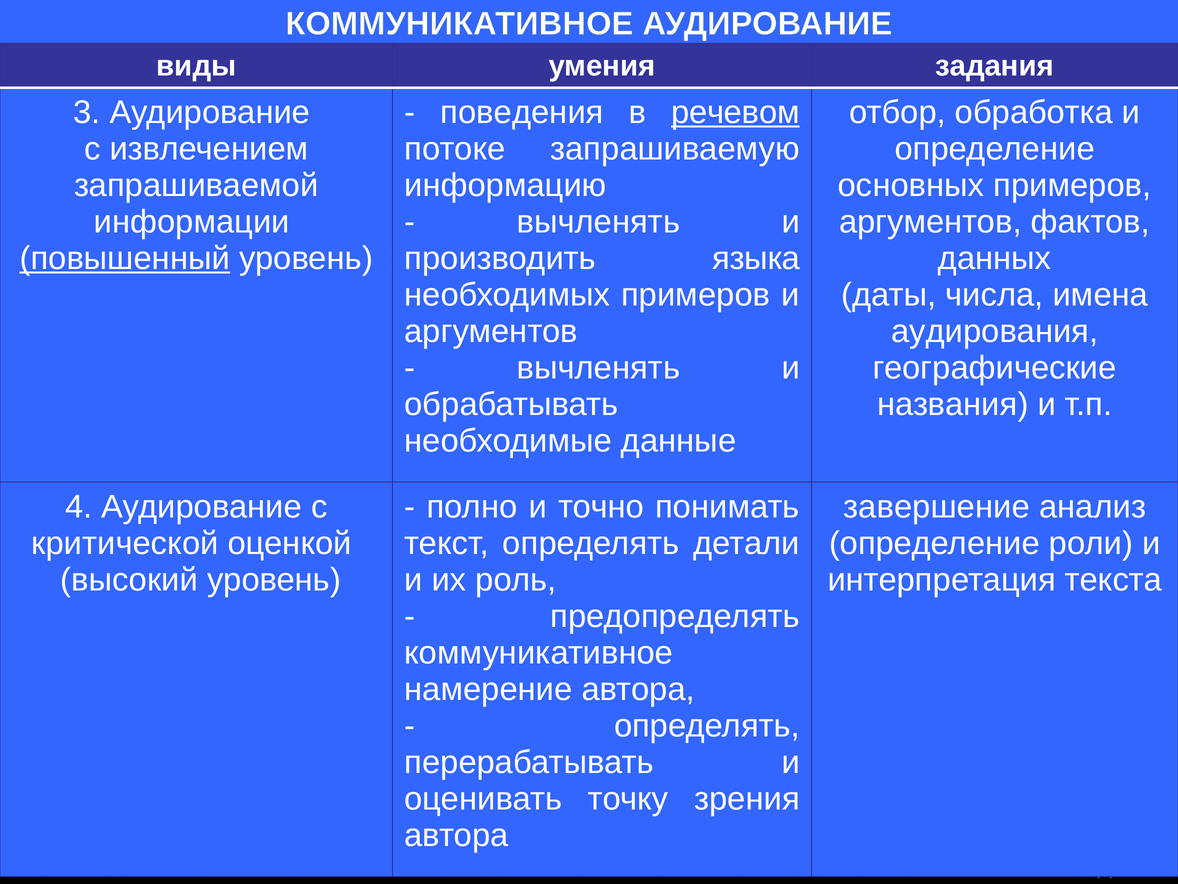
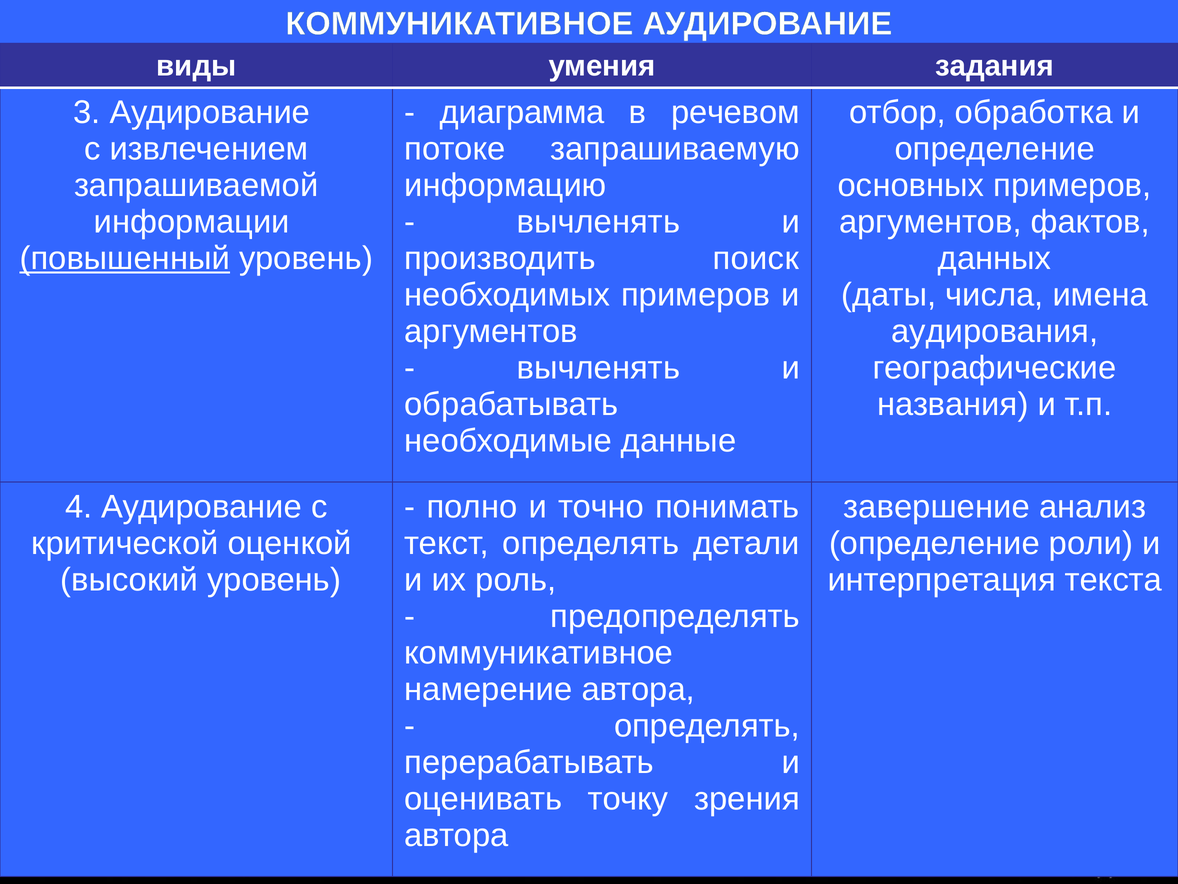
поведения: поведения -> диаграмма (522, 112)
речевом underline: present -> none (735, 112)
языка: языка -> поиск (756, 258)
